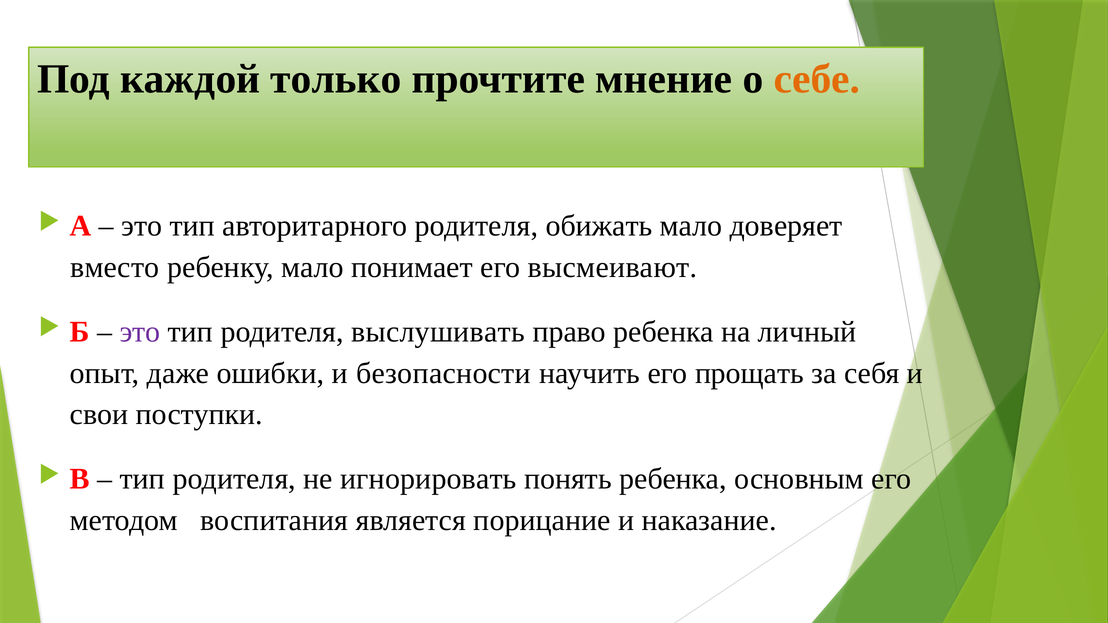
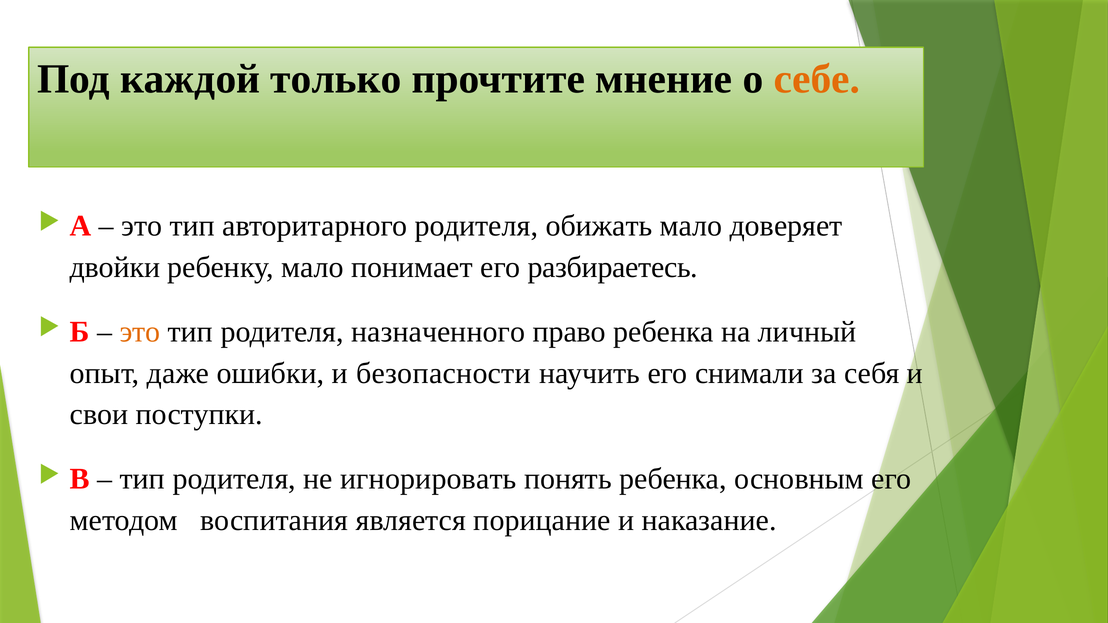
вместо: вместо -> двойки (115, 267)
высмеивают: высмеивают -> разбираетесь (613, 267)
это colour: purple -> orange (140, 332)
выслушивать: выслушивать -> назначенного (438, 332)
прощать: прощать -> снимали (749, 373)
